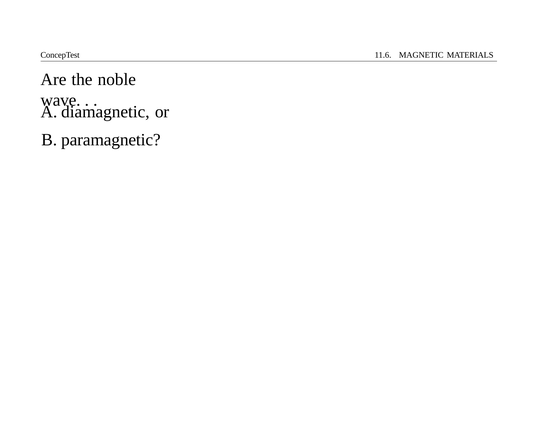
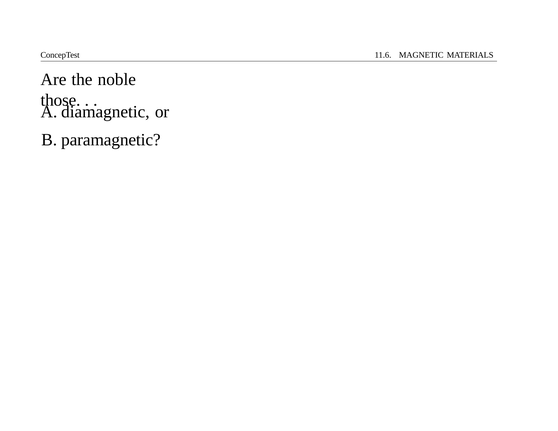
wave: wave -> those (61, 100)
